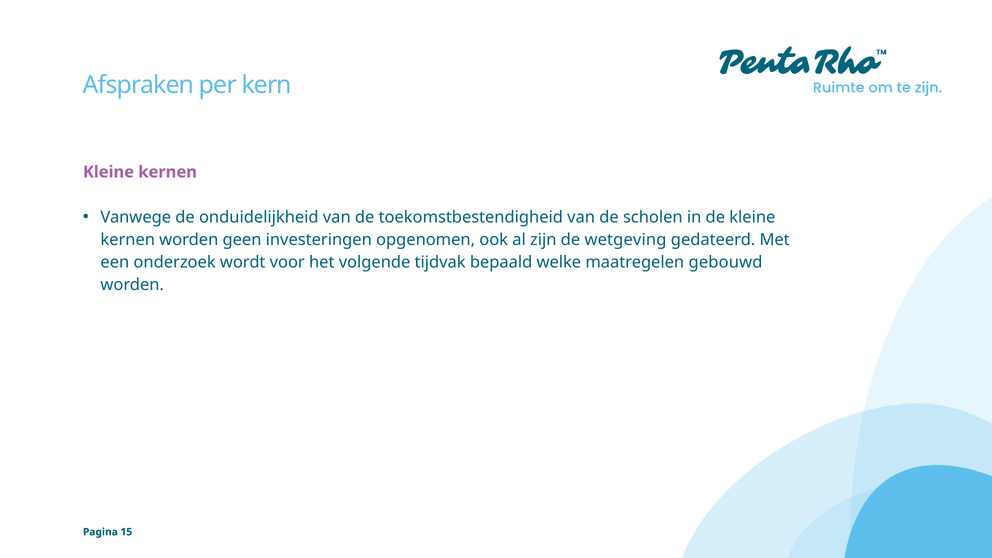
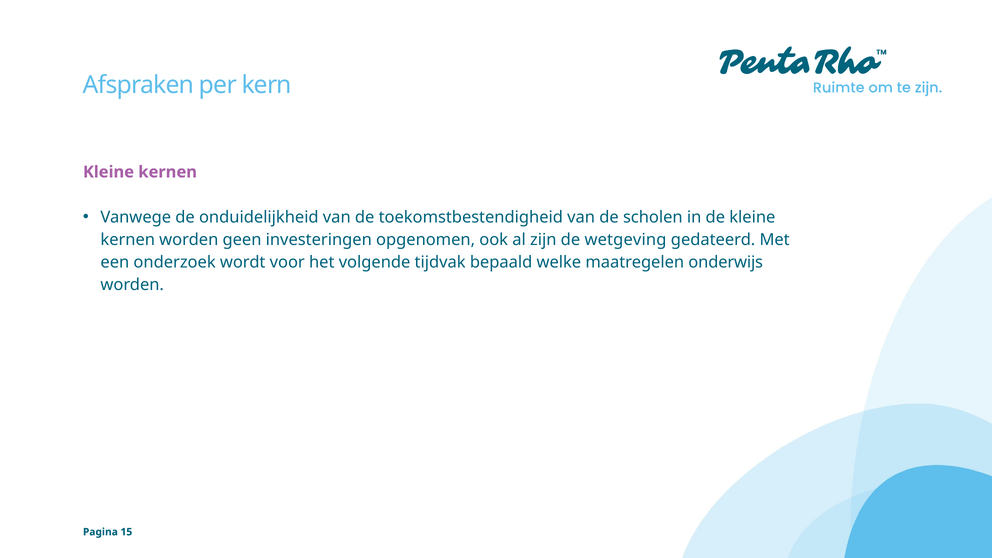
gebouwd: gebouwd -> onderwijs (726, 262)
